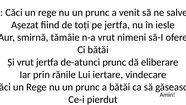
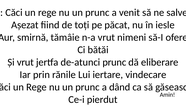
pe jertfa: jertfa -> păcat (117, 25)
a bătăi: bătăi -> dând (120, 87)
